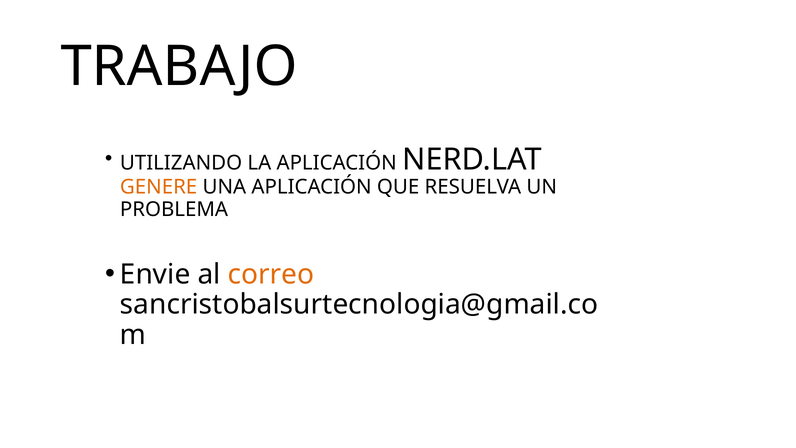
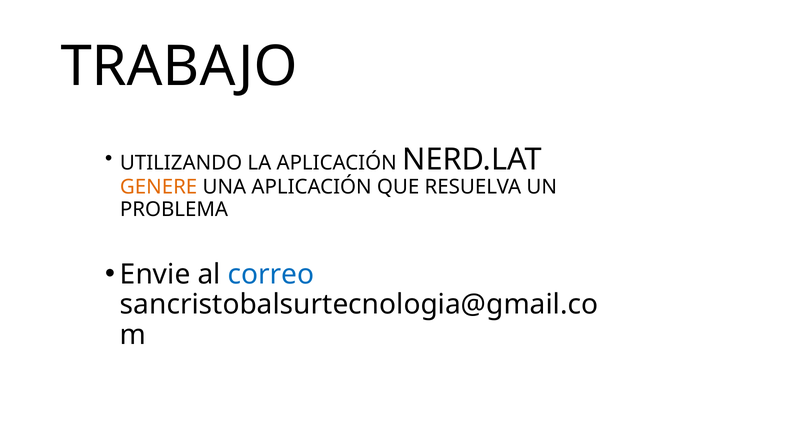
correo colour: orange -> blue (271, 274)
